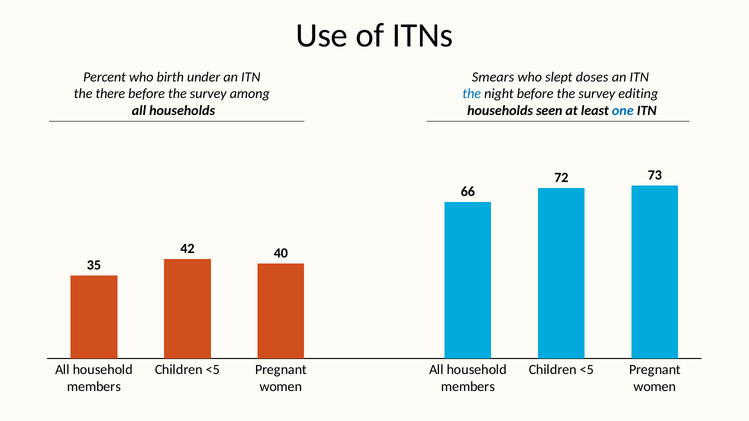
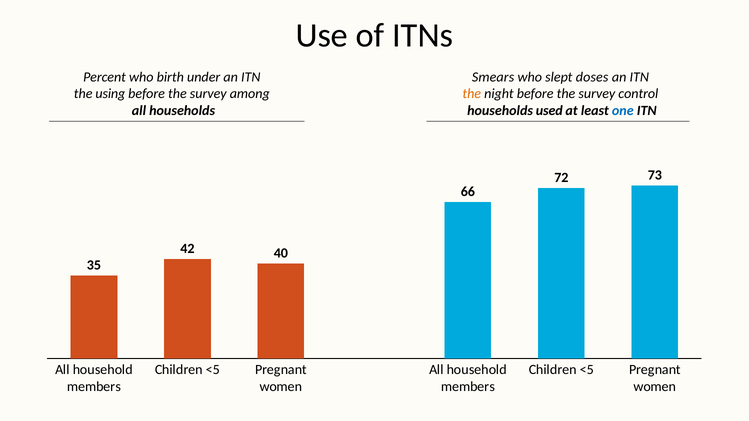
there: there -> using (110, 94)
the colour: blue -> orange (472, 94)
editing: editing -> control (638, 94)
seen: seen -> used (549, 111)
